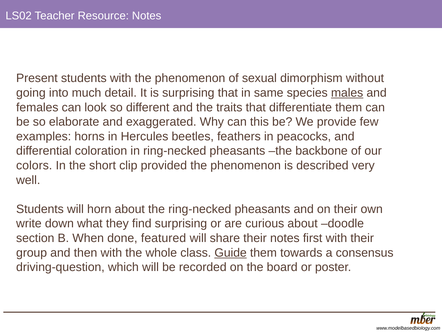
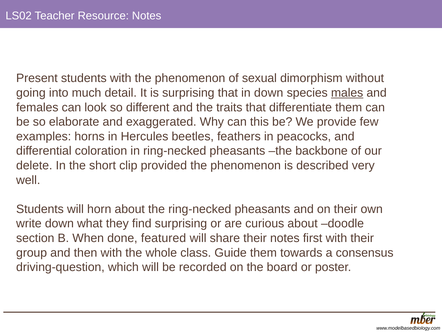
in same: same -> down (269, 93)
colors: colors -> delete (34, 165)
Guide underline: present -> none (231, 252)
